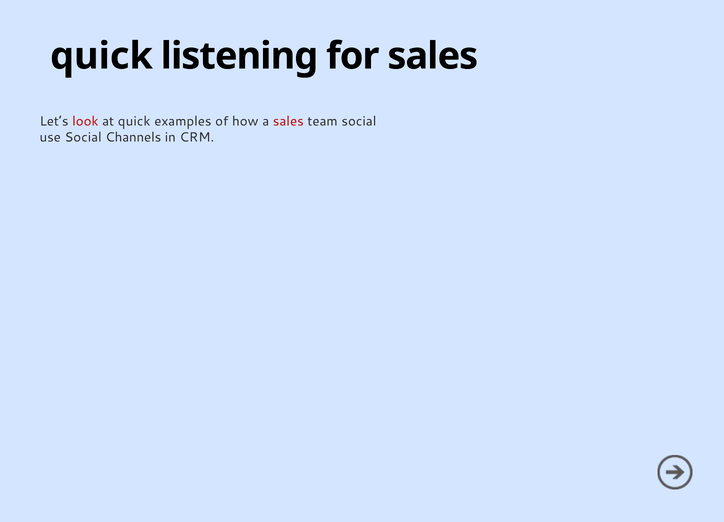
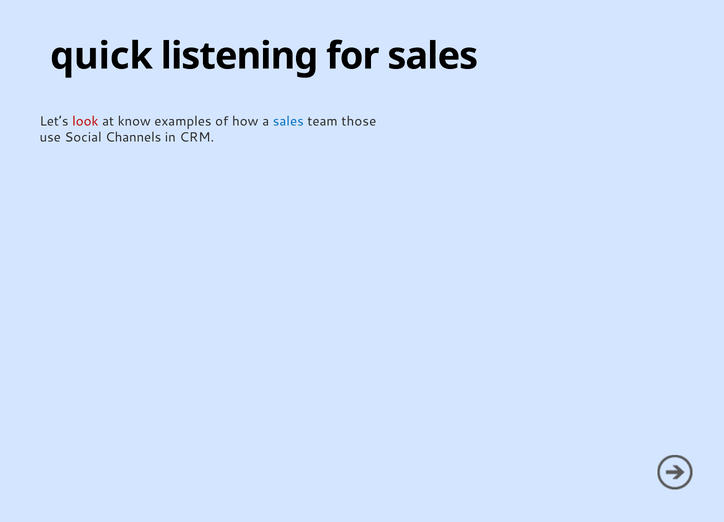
at quick: quick -> know (134, 122)
sales colour: red -> blue (288, 122)
team social: social -> those (359, 122)
